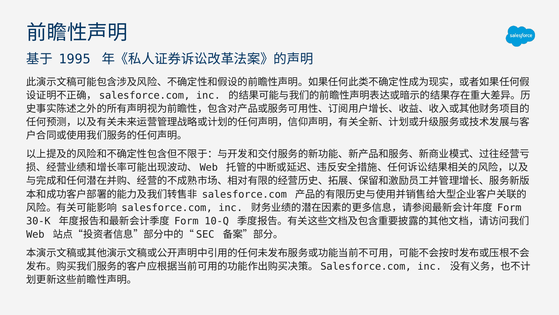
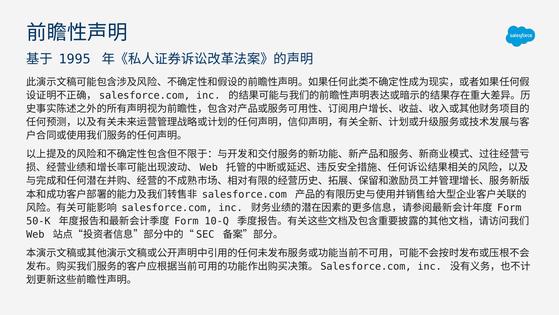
30-K: 30-K -> 50-K (38, 221)
